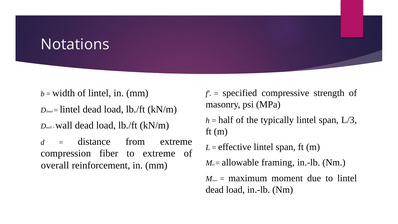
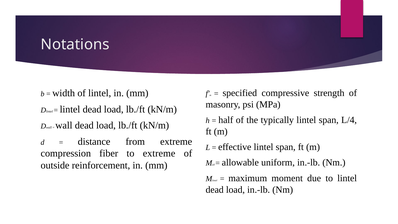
L/3: L/3 -> L/4 (349, 120)
framing: framing -> uniform (278, 162)
overall: overall -> outside (55, 165)
